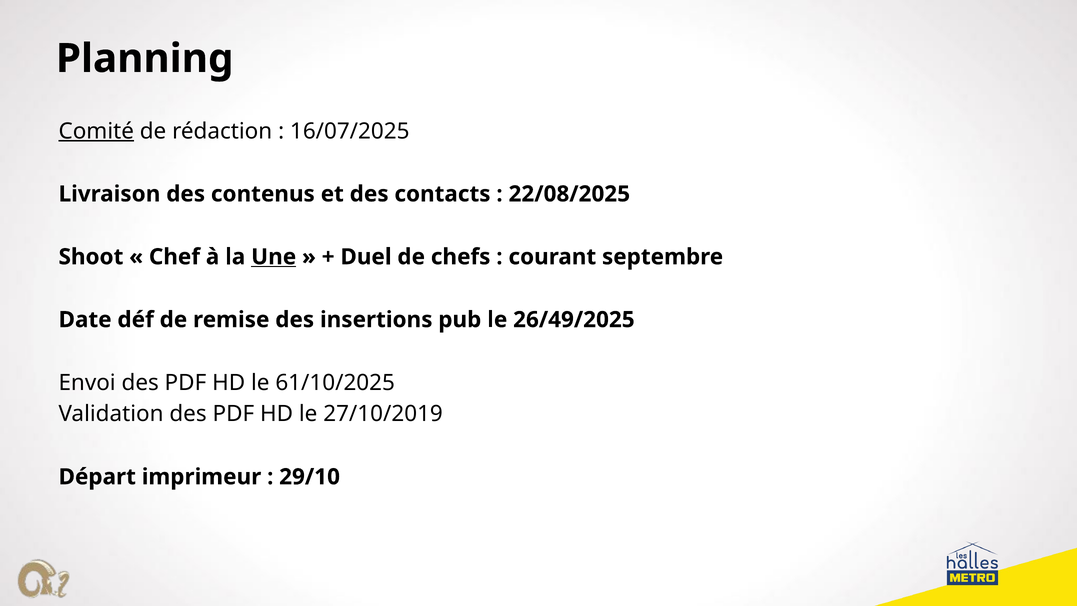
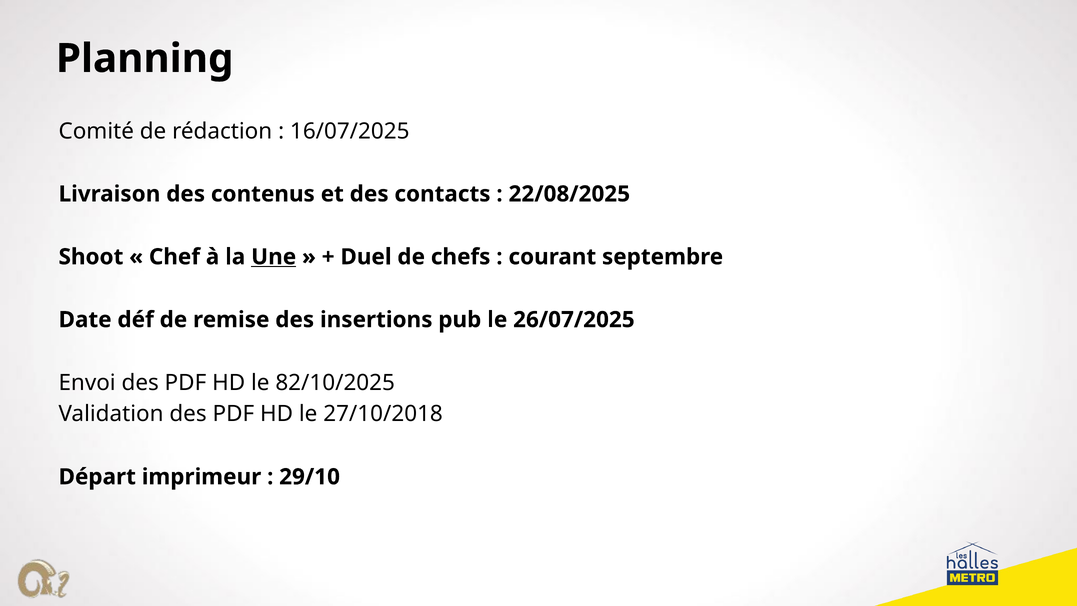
Comité underline: present -> none (96, 131)
26/49/2025: 26/49/2025 -> 26/07/2025 (574, 320)
61/10/2025: 61/10/2025 -> 82/10/2025 (335, 382)
27/10/2019: 27/10/2019 -> 27/10/2018 (383, 414)
